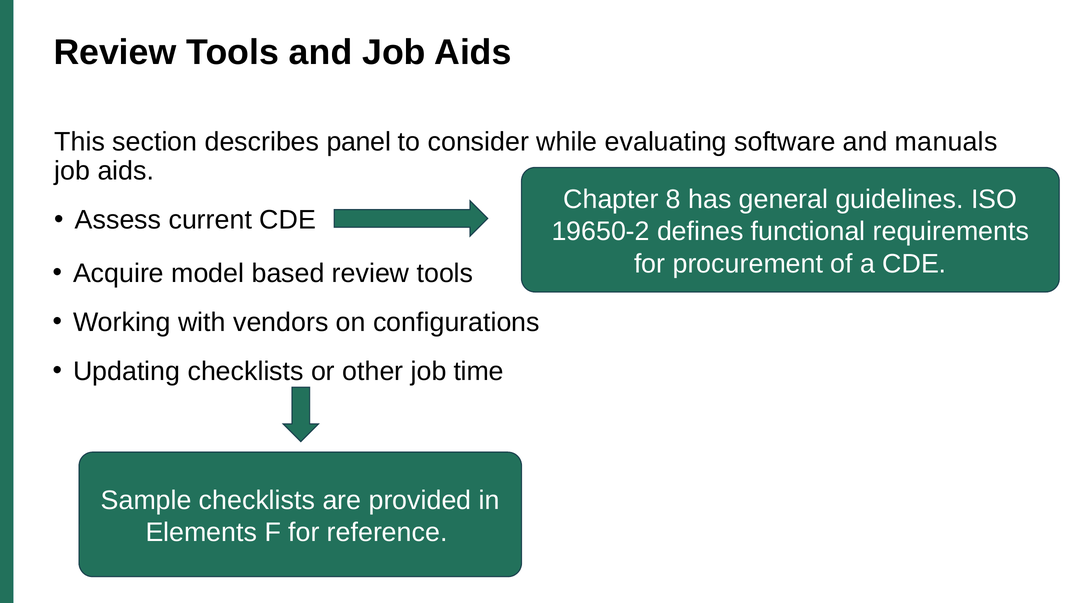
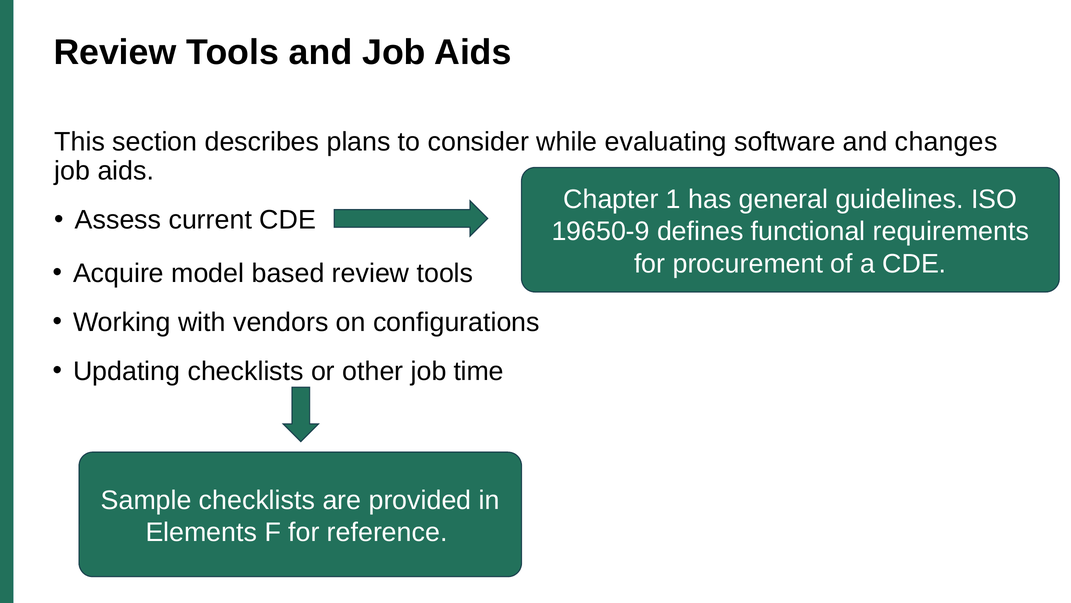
panel: panel -> plans (359, 142)
manuals: manuals -> changes (946, 142)
8: 8 -> 1 (673, 199)
19650-2: 19650-2 -> 19650-9 (601, 231)
